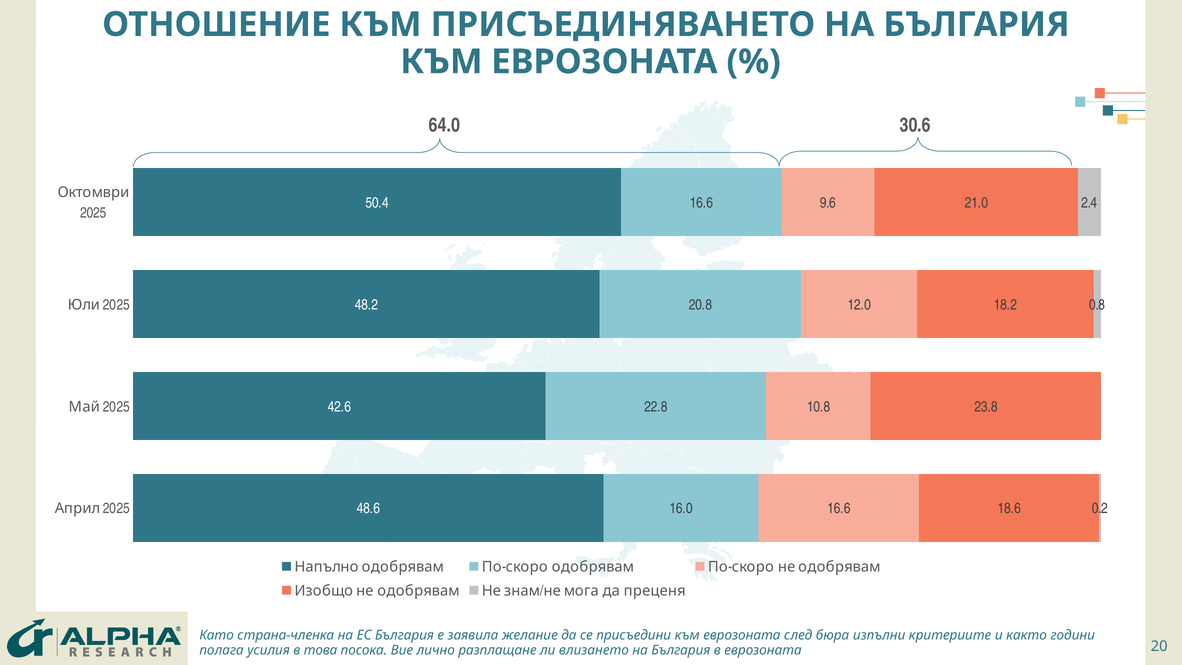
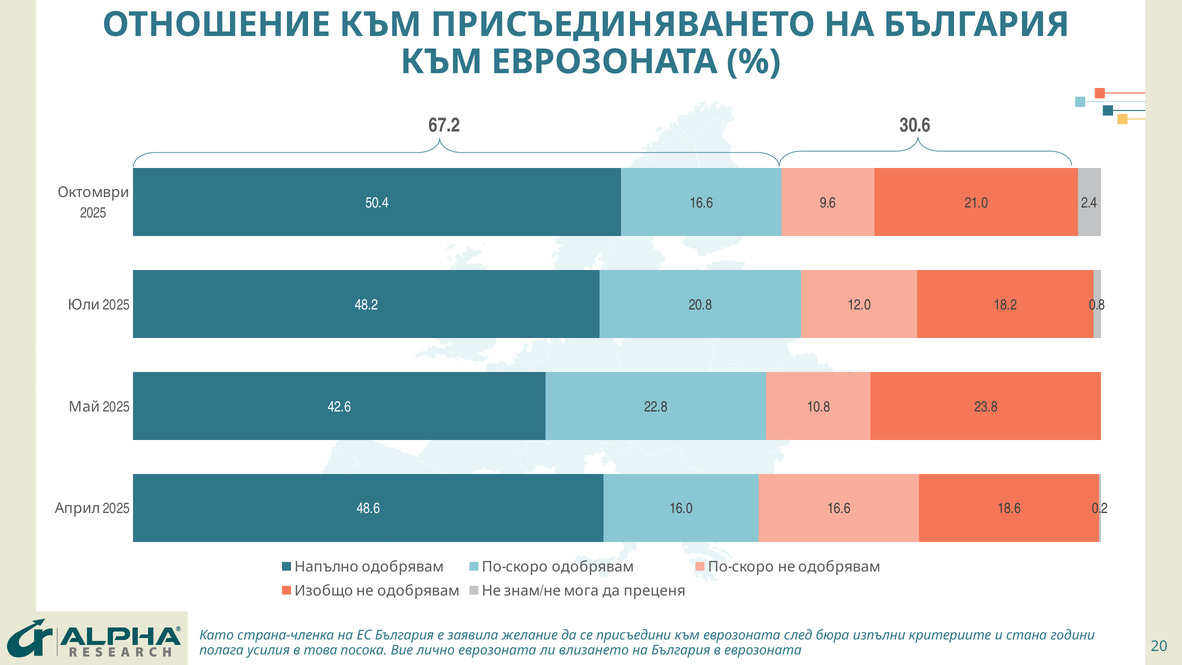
64.0: 64.0 -> 67.2 (445, 125)
както: както -> стана (1027, 635)
лично разплащане: разплащане -> еврозоната (497, 650)
